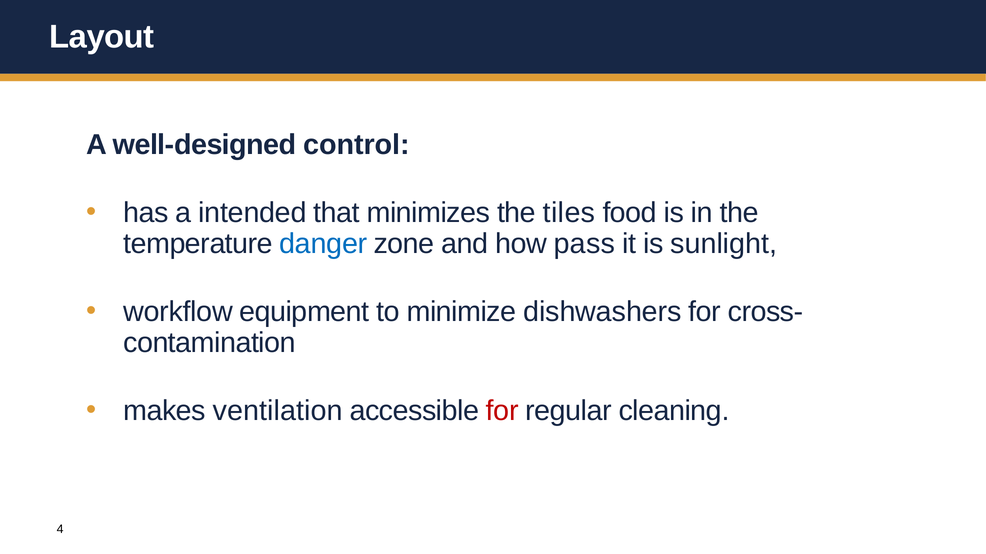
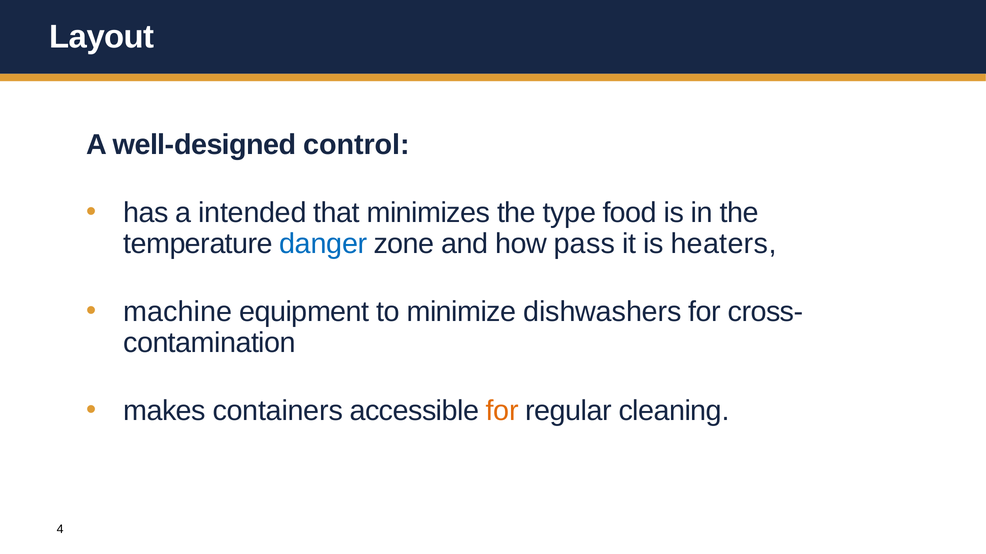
tiles: tiles -> type (569, 213)
sunlight: sunlight -> heaters (724, 244)
workflow: workflow -> machine (178, 312)
ventilation: ventilation -> containers (278, 411)
for colour: red -> orange (502, 411)
